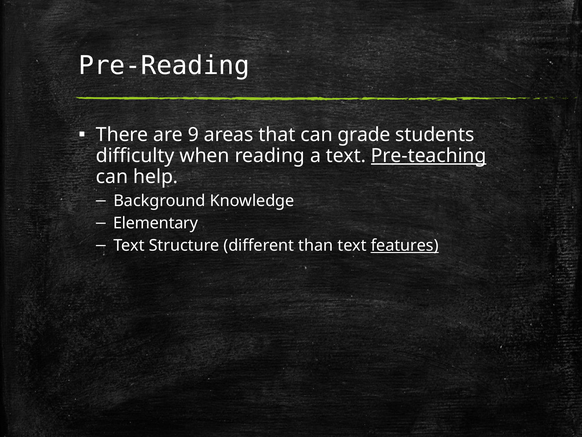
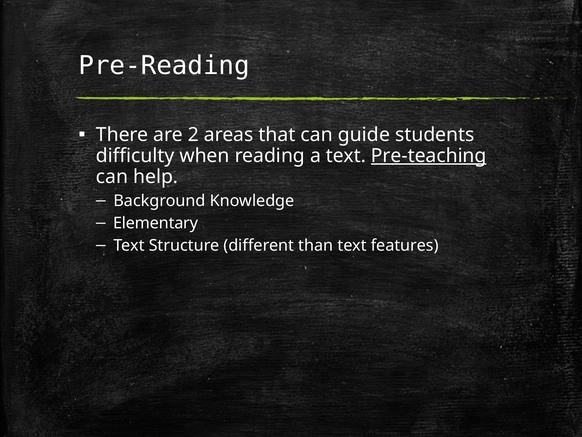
9: 9 -> 2 (193, 135)
grade: grade -> guide (364, 135)
features underline: present -> none (405, 245)
